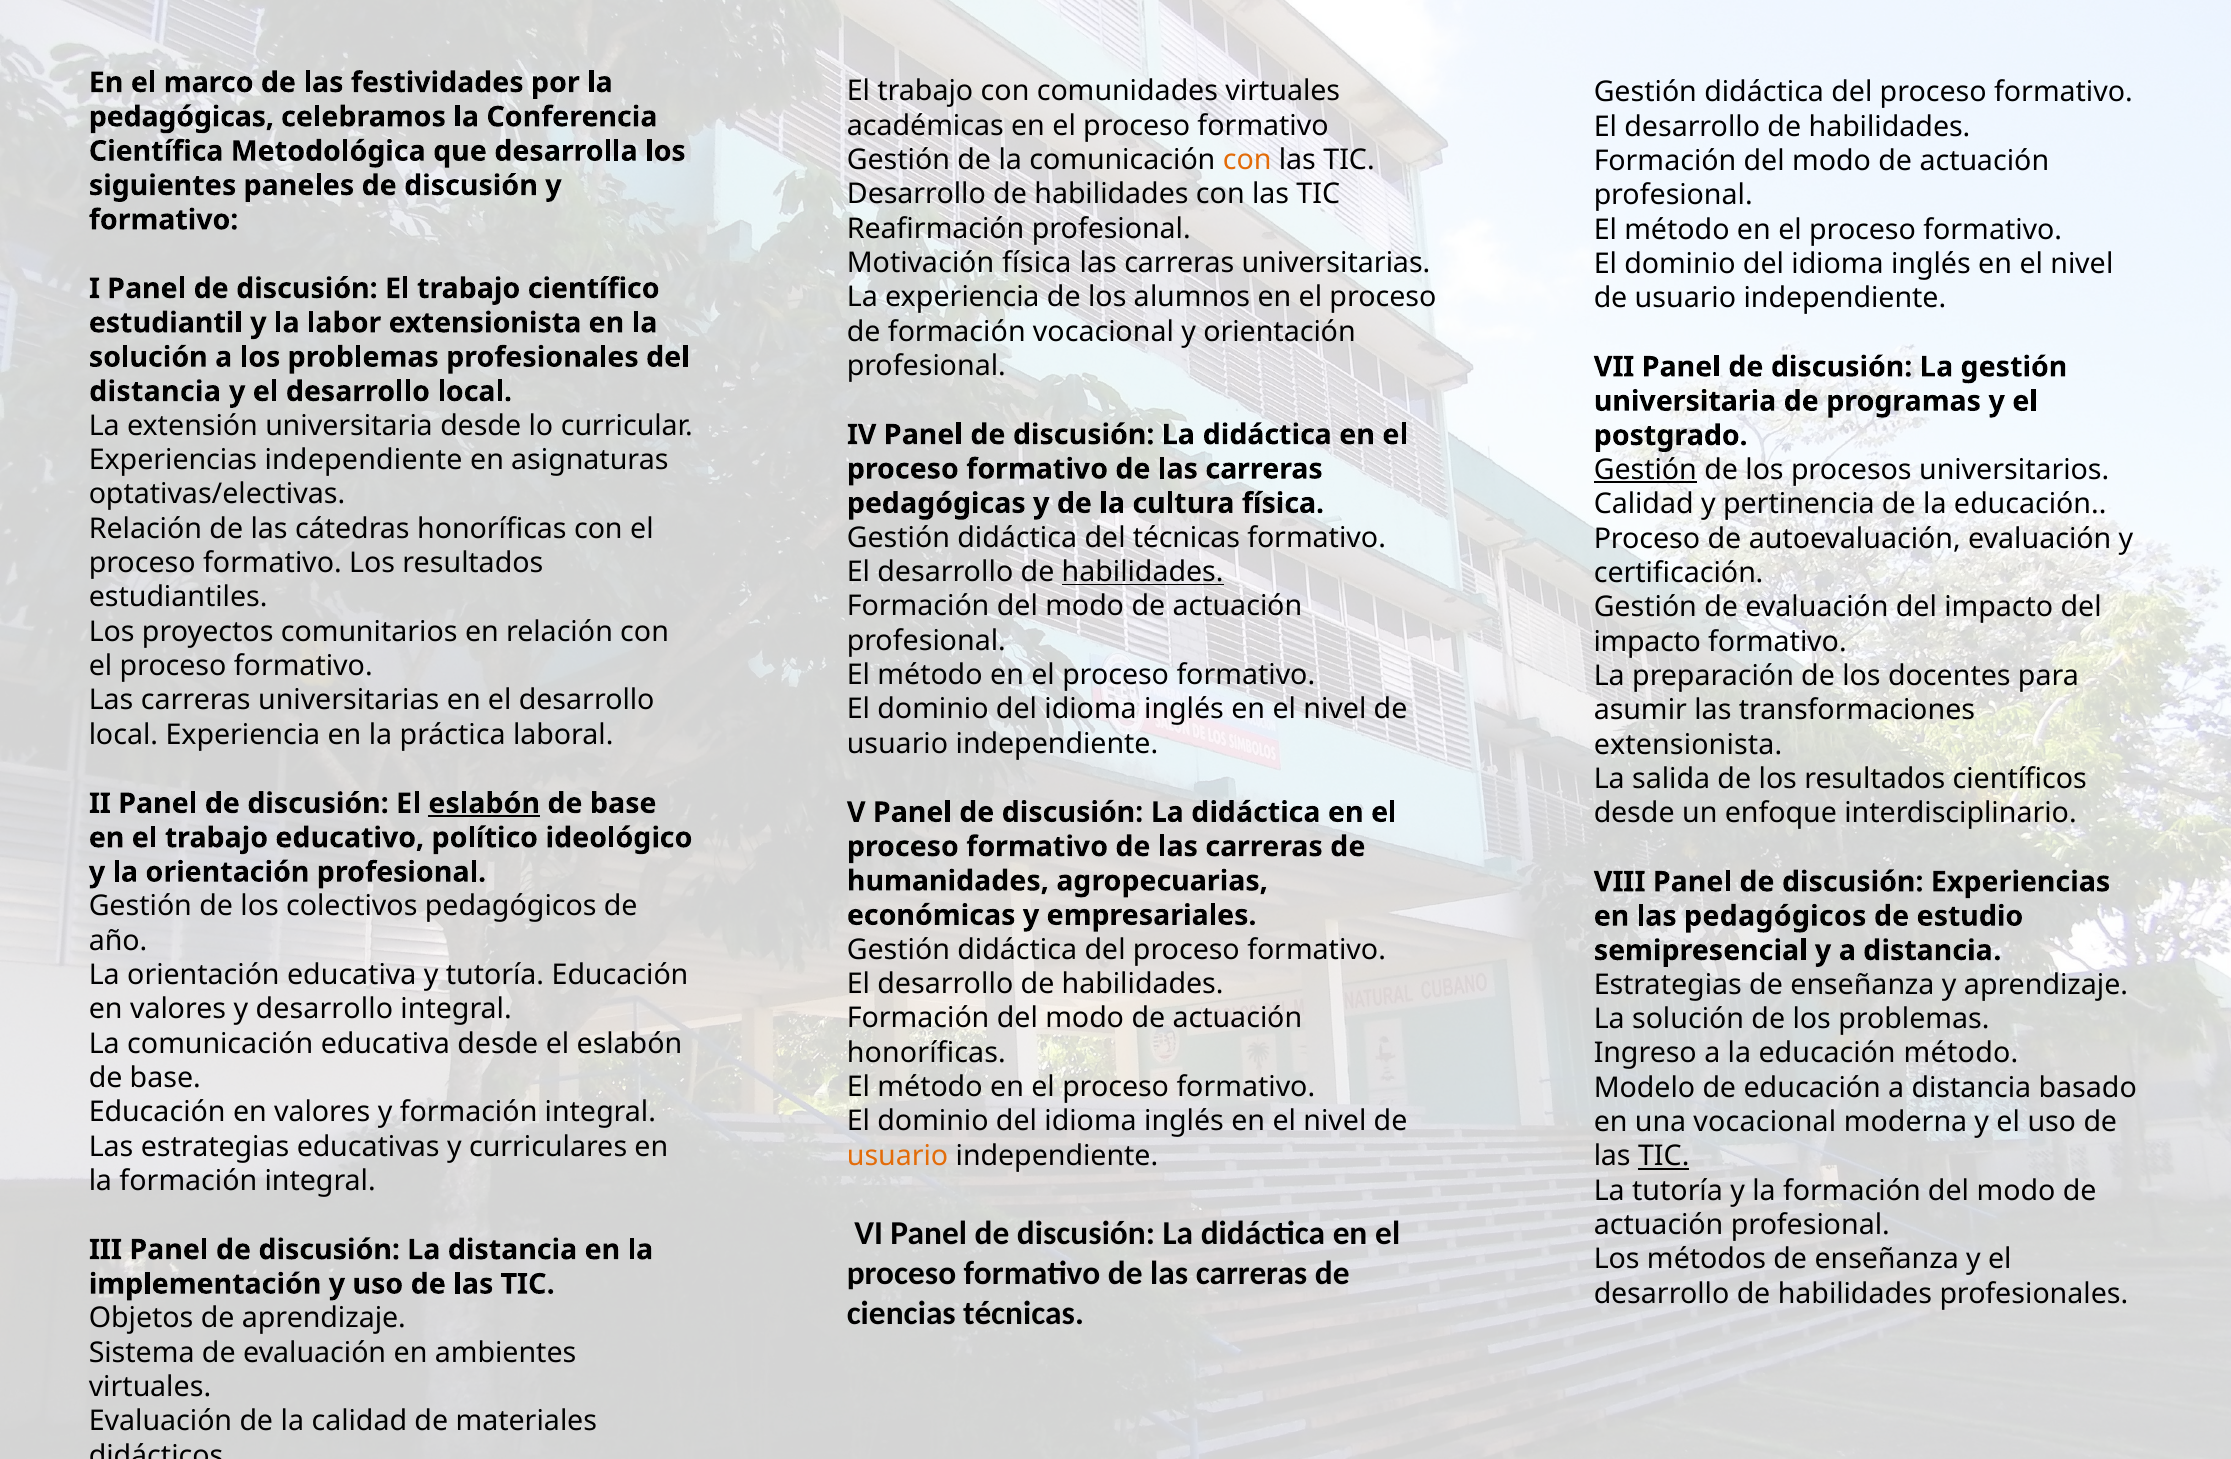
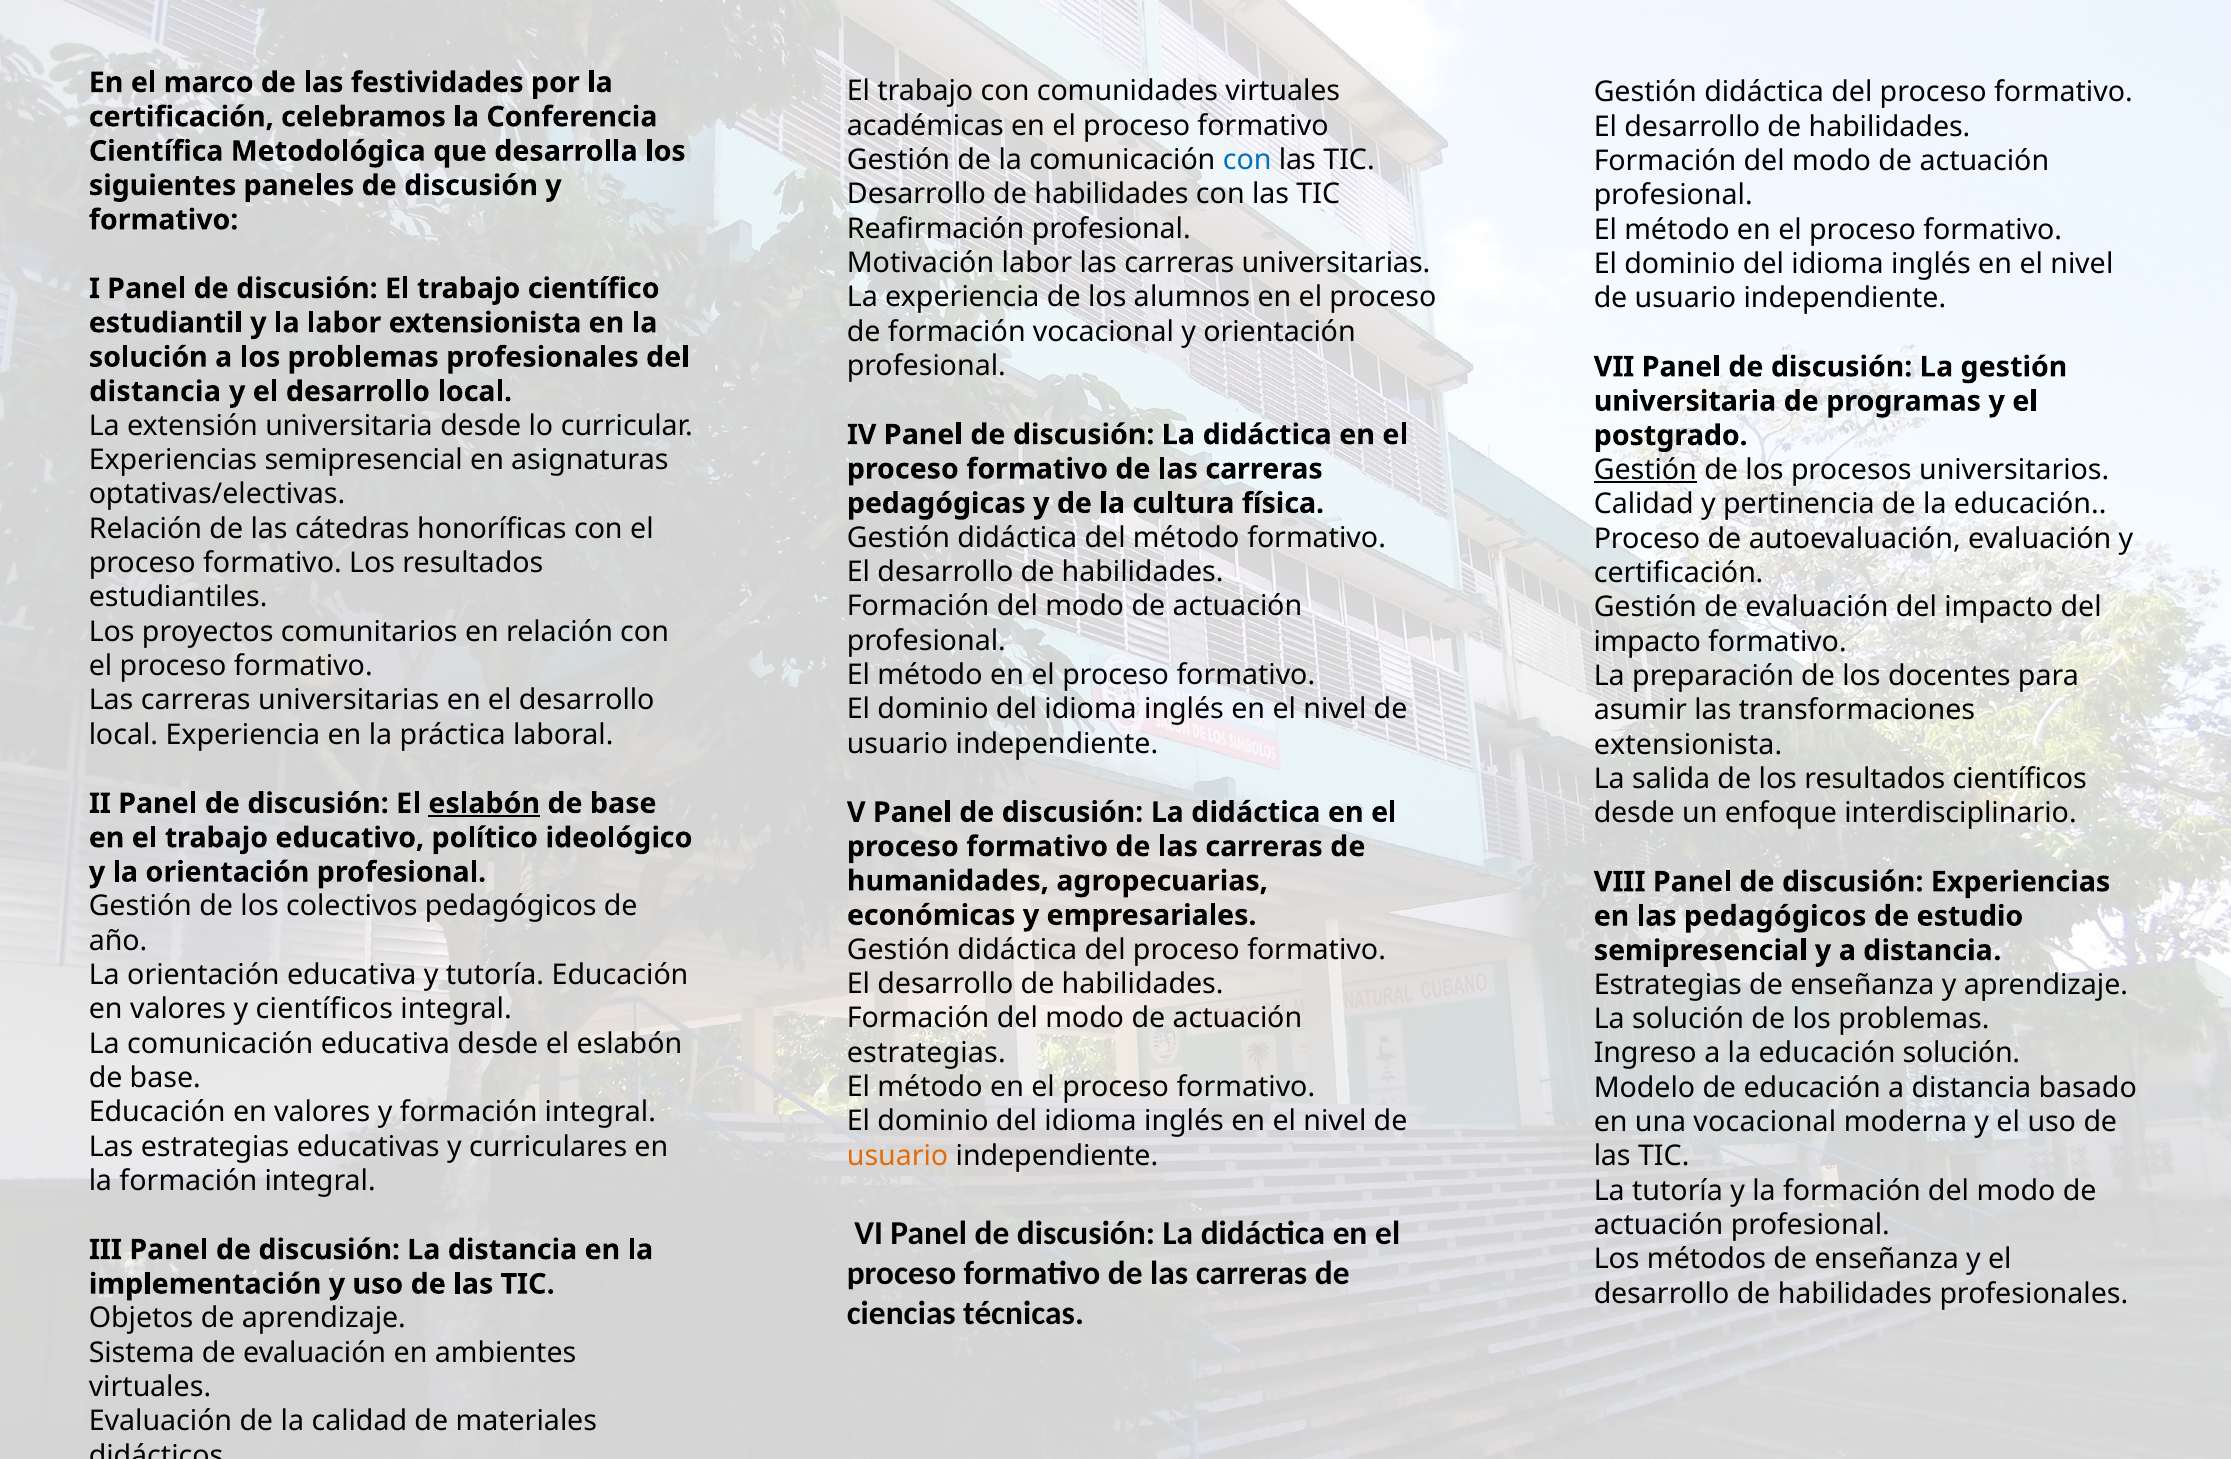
pedagógicas: pedagógicas -> certificación (181, 117)
con colour: orange -> blue (1247, 160)
Motivación física: física -> labor (1037, 263)
Experiencias independiente: independiente -> semipresencial (364, 460)
del técnicas: técnicas -> método (1186, 538)
habilidades underline: present -> none (1143, 572)
y desarrollo: desarrollo -> científicos (324, 1009)
honoríficas: honoríficas -> estrategias (926, 1052)
educación método: método -> solución (1961, 1053)
TIC underline: present -> none (1664, 1156)
